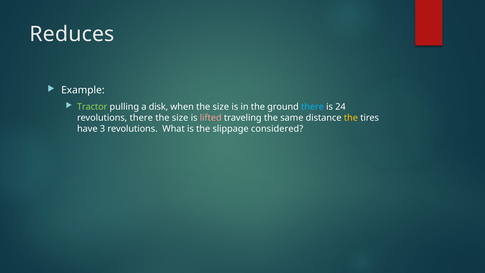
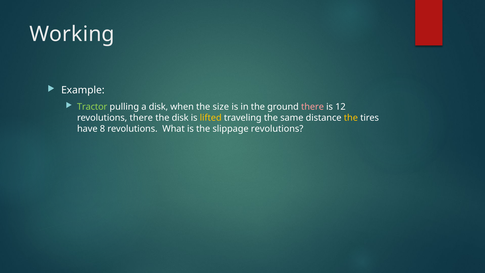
Reduces: Reduces -> Working (72, 34)
there colour: light blue -> pink (313, 107)
24: 24 -> 12 (340, 107)
size: size -> disk (180, 118)
lifted colour: pink -> yellow (211, 118)
3: 3 -> 8 (102, 129)
slippage considered: considered -> revolutions (277, 129)
